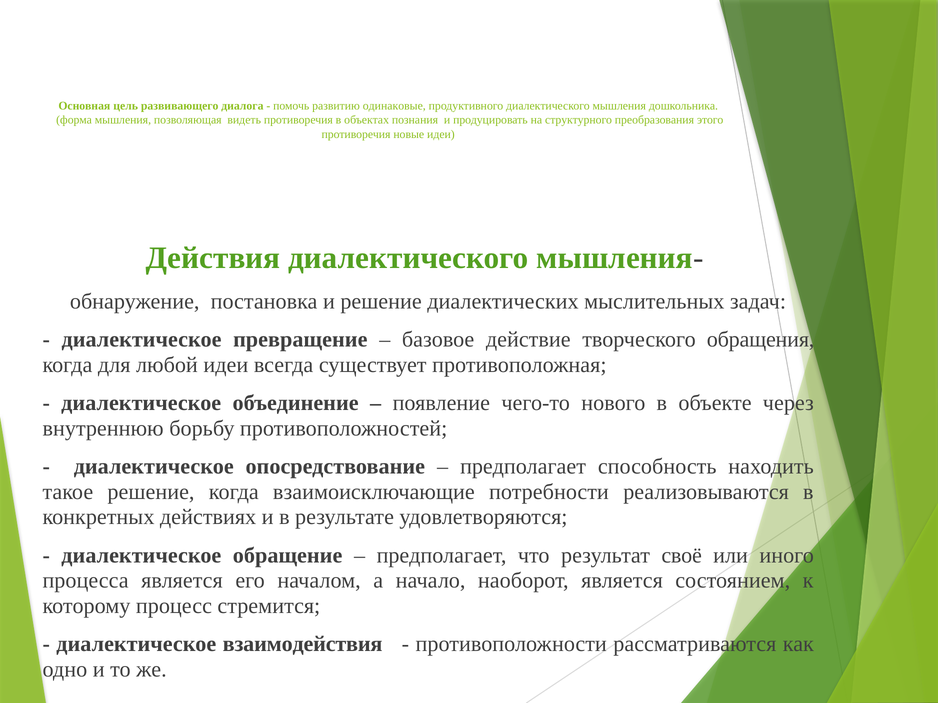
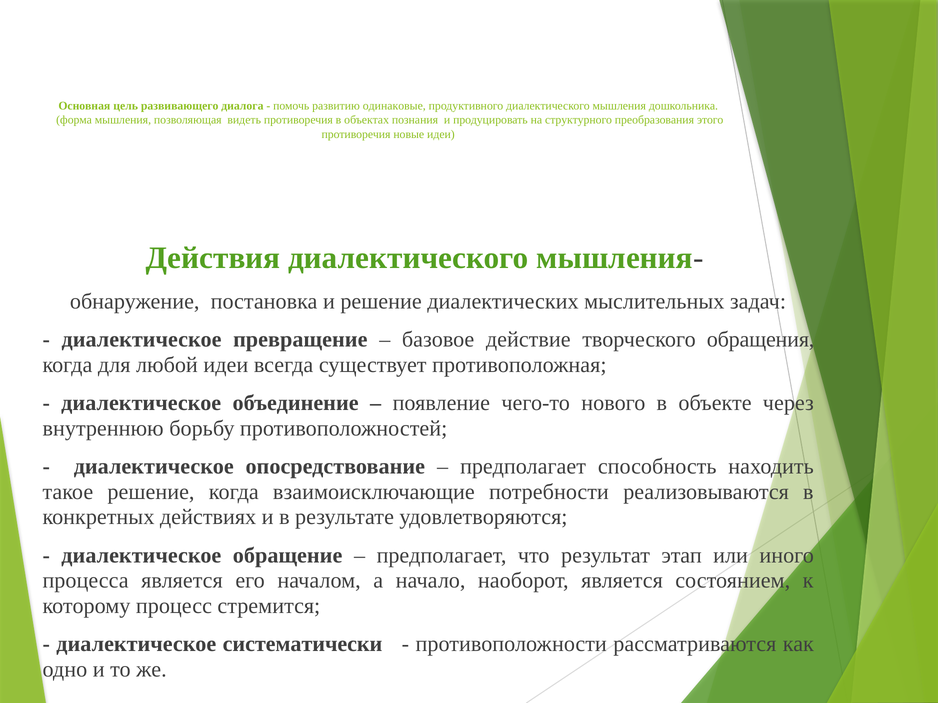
своё: своё -> этап (682, 556)
взаимодействия: взаимодействия -> систематически (303, 645)
